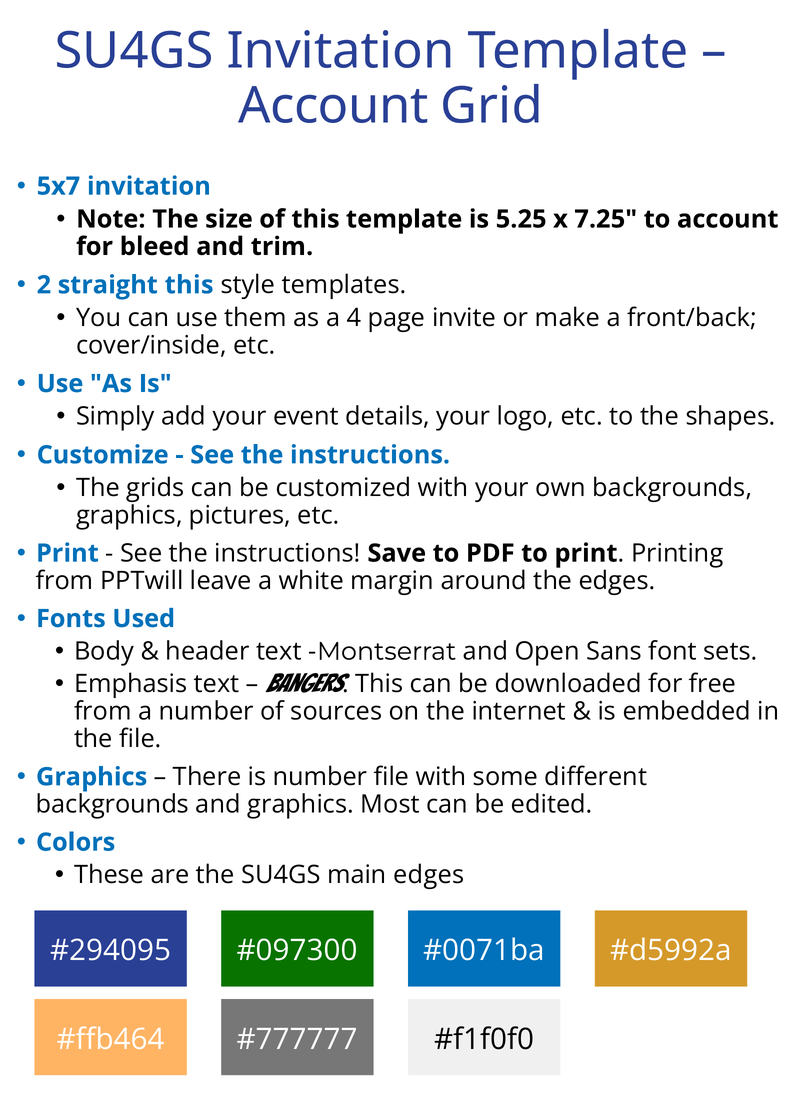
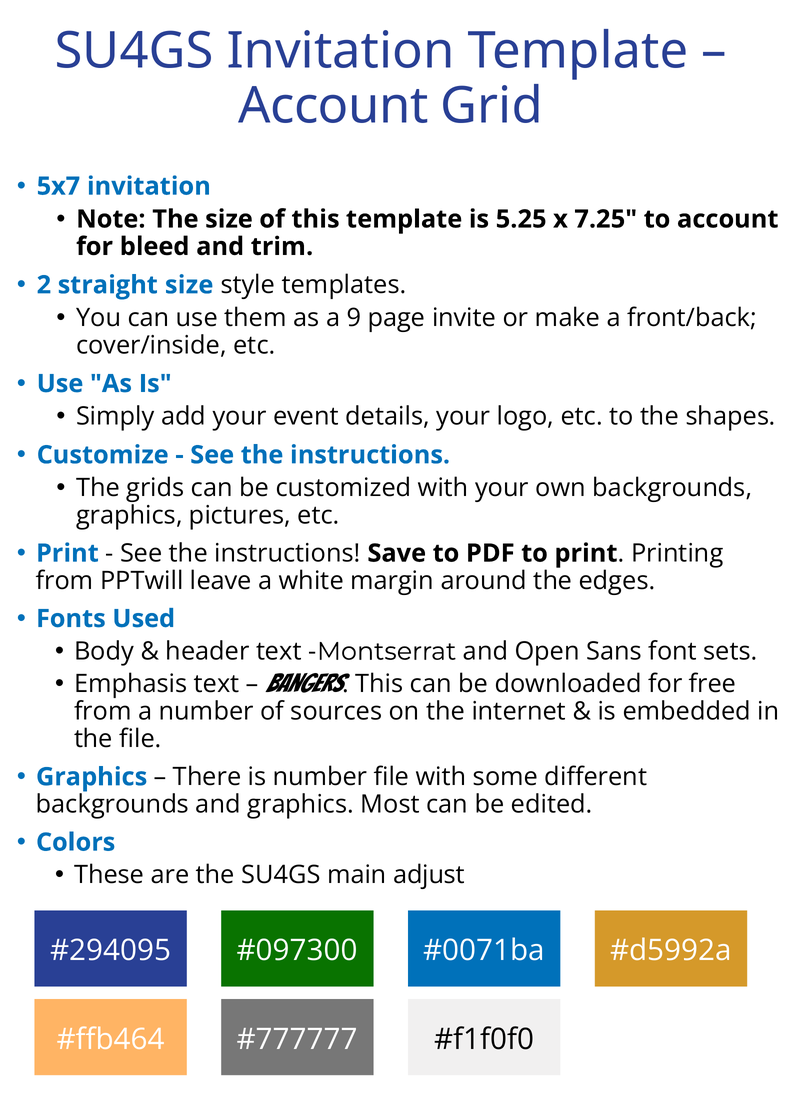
straight this: this -> size (189, 285)
4: 4 -> 9 (354, 318)
main edges: edges -> adjust (429, 875)
